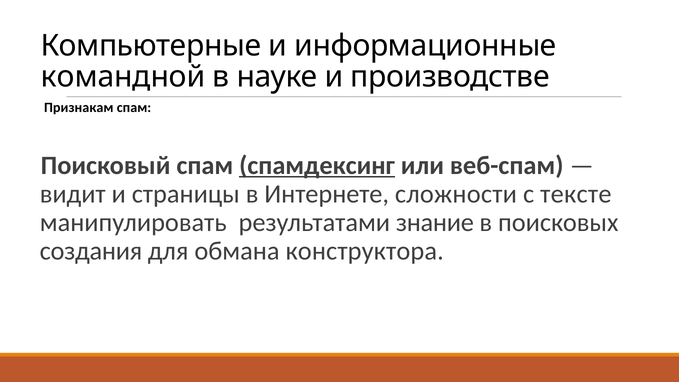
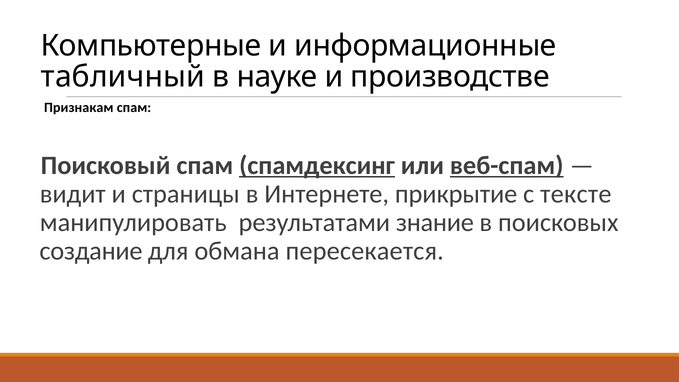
командной: командной -> табличный (123, 77)
веб-спам underline: none -> present (507, 166)
сложности: сложности -> прикрытие (456, 194)
создания: создания -> создание (91, 251)
конструктора: конструктора -> пересекается (365, 251)
